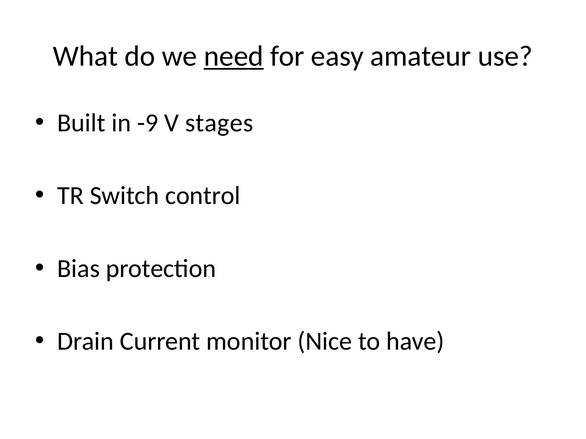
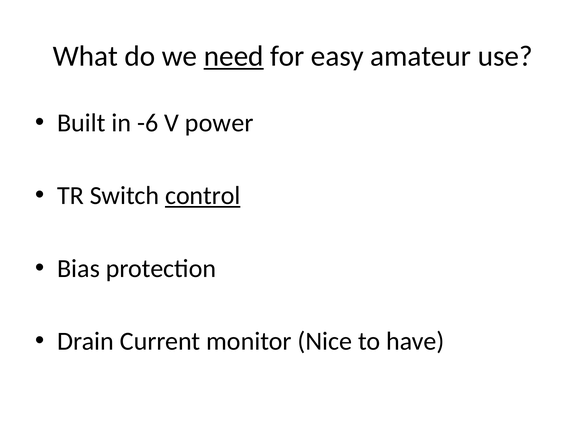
-9: -9 -> -6 (148, 123)
stages: stages -> power (219, 123)
control underline: none -> present (203, 196)
